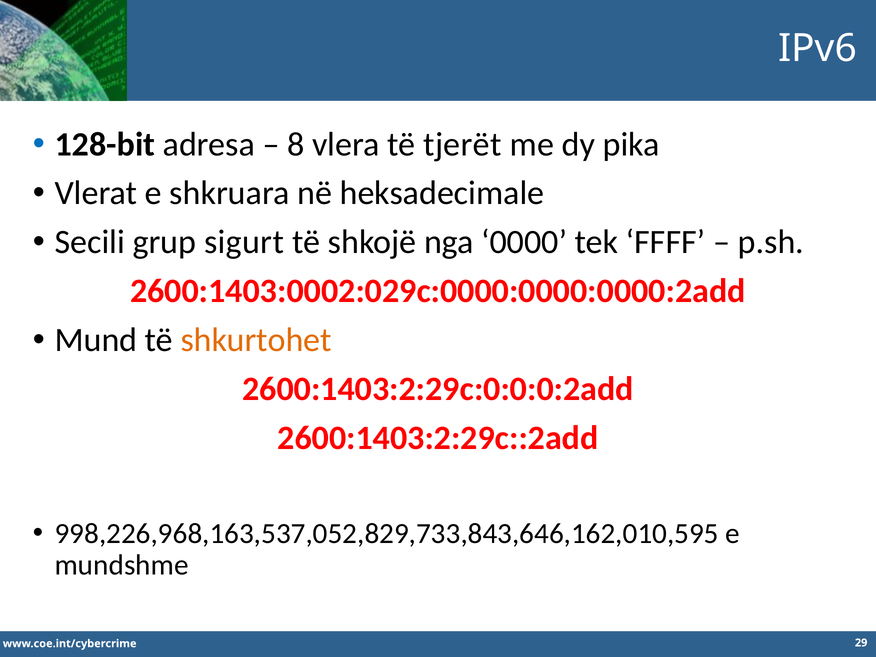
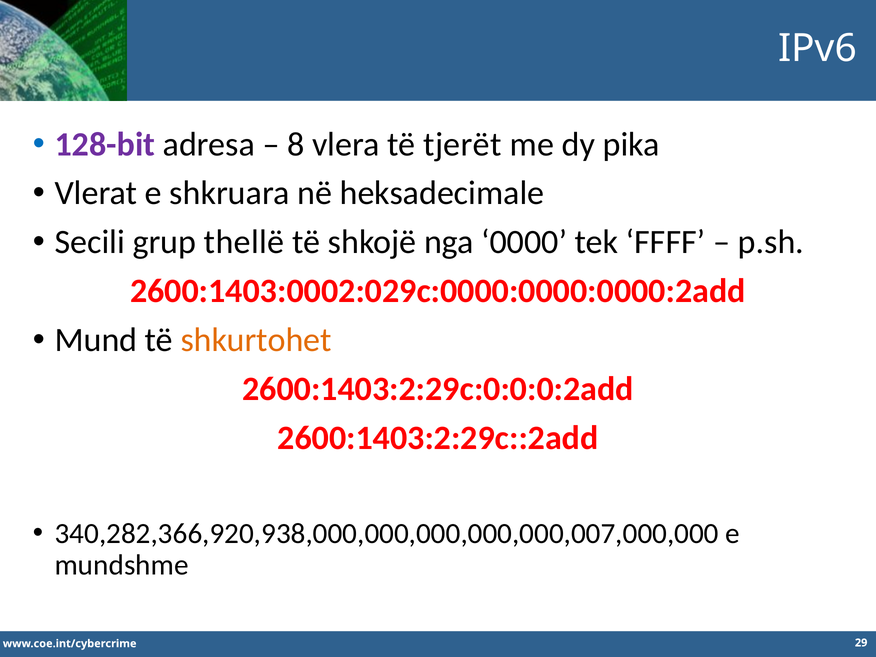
128-bit colour: black -> purple (105, 144)
sigurt: sigurt -> thellë (244, 242)
998,226,968,163,537,052,829,733,843,646,162,010,595: 998,226,968,163,537,052,829,733,843,646,162,010,595 -> 340,282,366,920,938,000,000,000,000,000,007,000,000 (387, 533)
